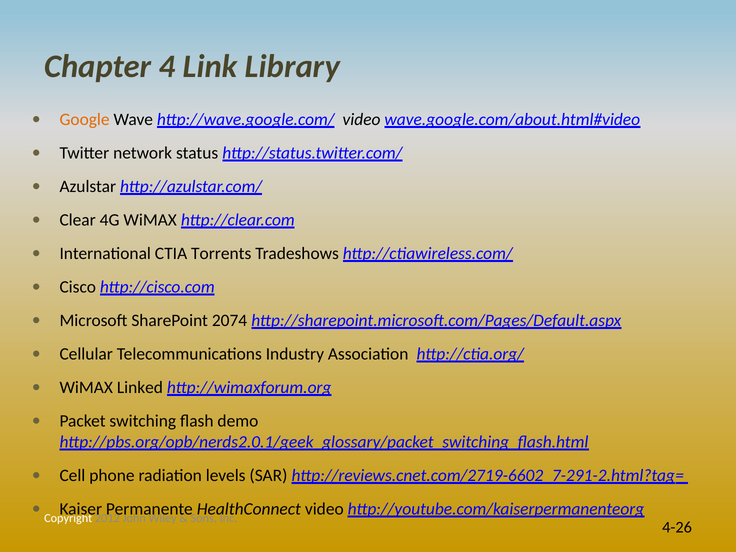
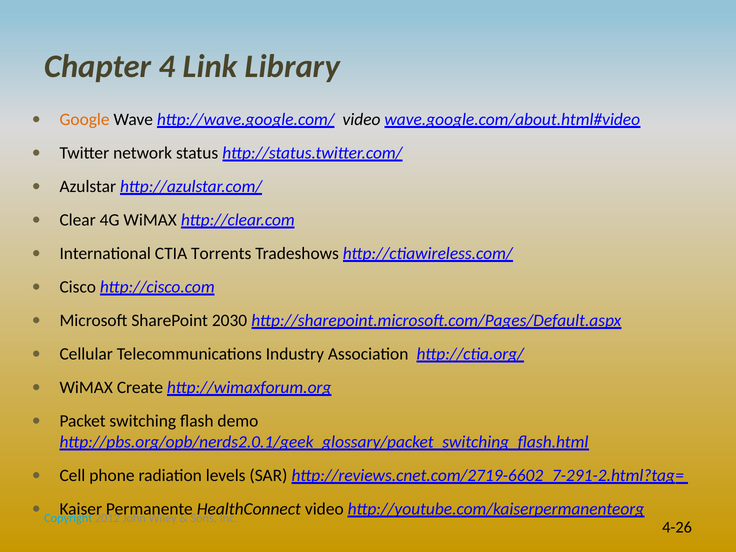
2074: 2074 -> 2030 (230, 321)
Linked: Linked -> Create (140, 388)
Copyright colour: white -> light blue (68, 518)
